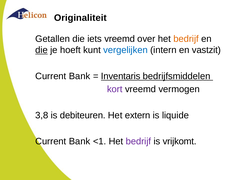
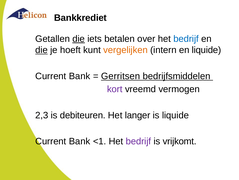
Originaliteit: Originaliteit -> Bankkrediet (80, 18)
die underline: none -> present (79, 39)
iets vreemd: vreemd -> betalen (120, 39)
bedrijf colour: orange -> blue (186, 39)
vergelijken colour: blue -> orange (126, 50)
en vastzit: vastzit -> liquide (206, 50)
Inventaris: Inventaris -> Gerritsen (121, 76)
3,8: 3,8 -> 2,3 (42, 115)
extern: extern -> langer (138, 115)
